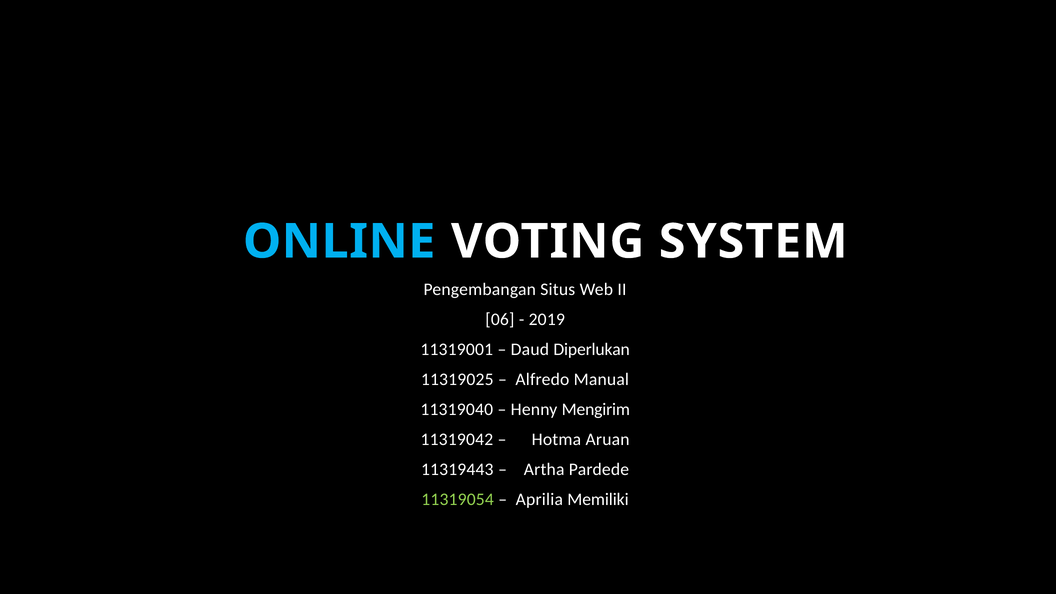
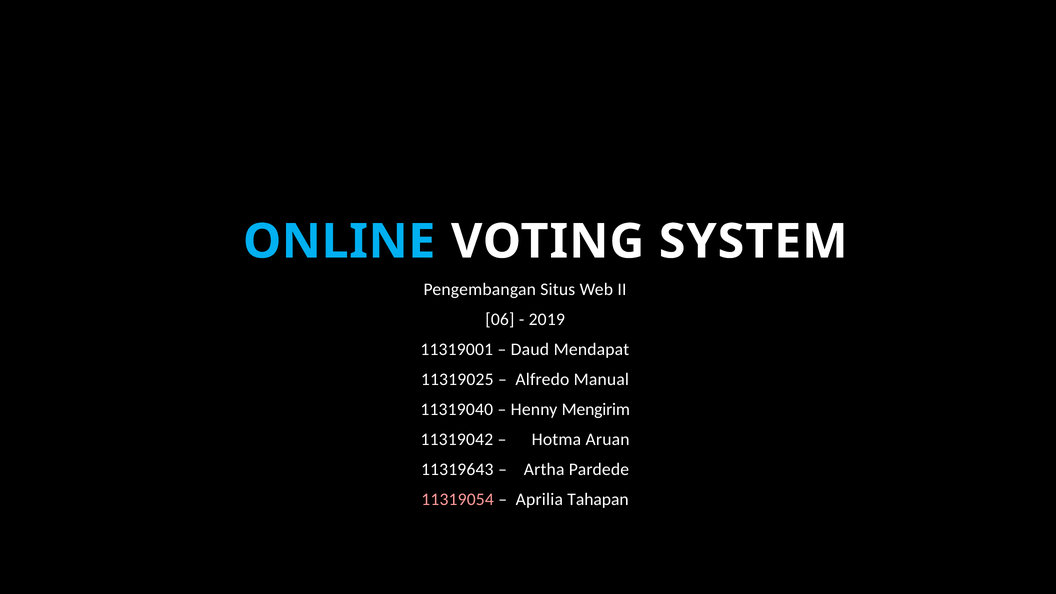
Diperlukan: Diperlukan -> Mendapat (591, 349)
11319443: 11319443 -> 11319643 (457, 470)
11319054 colour: light green -> pink (458, 500)
Memiliki: Memiliki -> Tahapan (598, 500)
